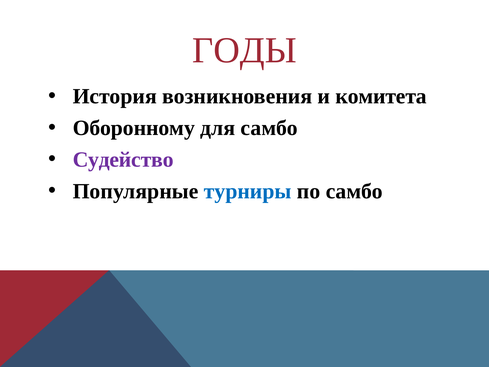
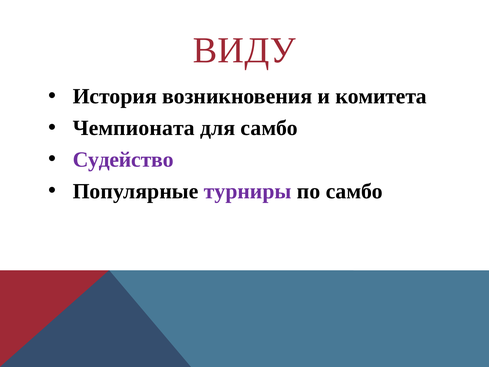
ГОДЫ: ГОДЫ -> ВИДУ (244, 50)
Оборонному: Оборонному -> Чемпионата (134, 128)
турниры colour: blue -> purple (248, 191)
